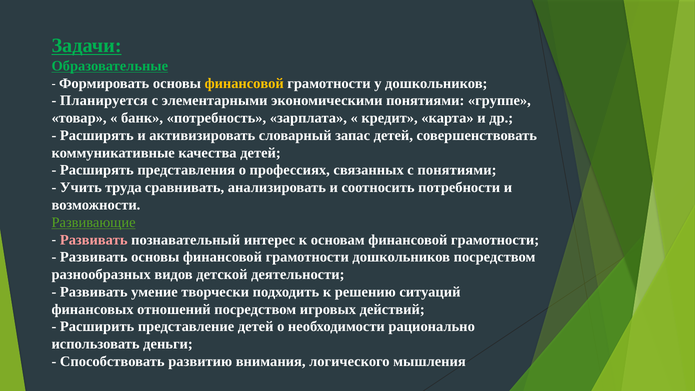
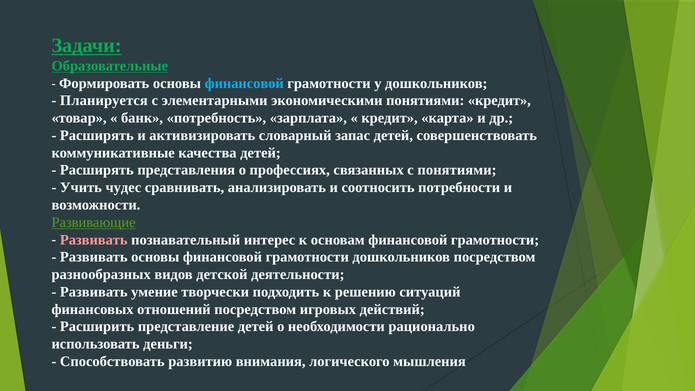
финансовой colour: yellow -> light blue (244, 83)
понятиями группе: группе -> кредит (499, 101)
труда: труда -> чудес (123, 188)
